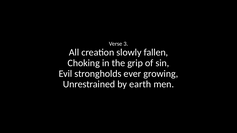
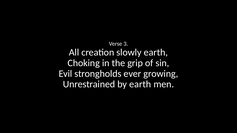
slowly fallen: fallen -> earth (156, 52)
